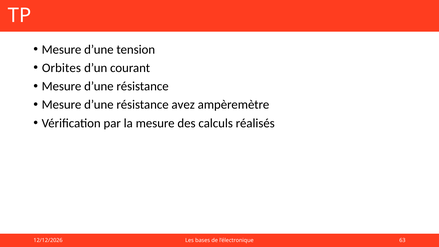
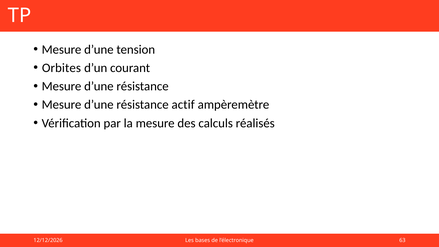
avez: avez -> actif (183, 105)
